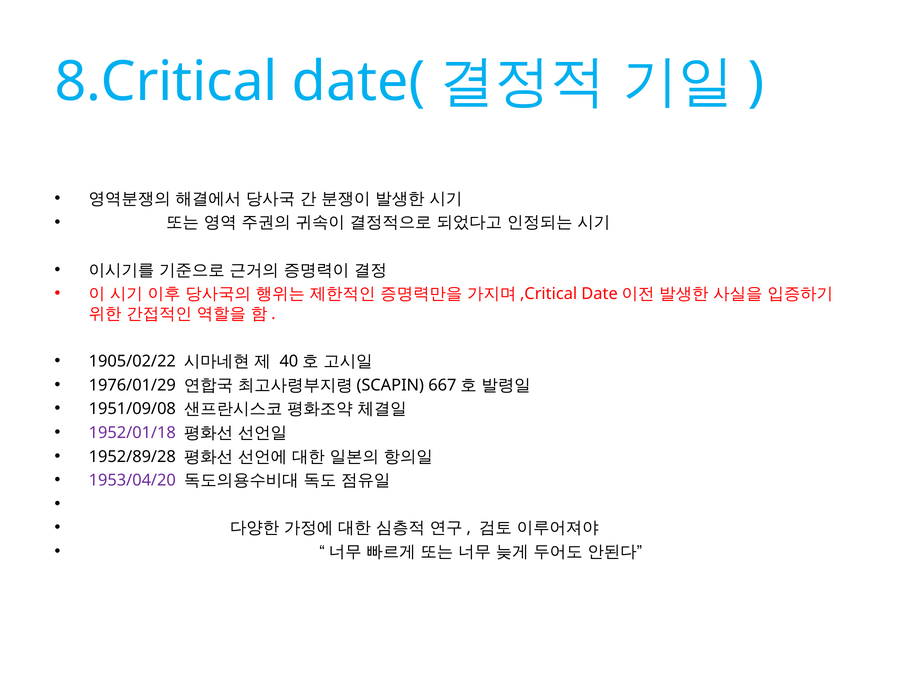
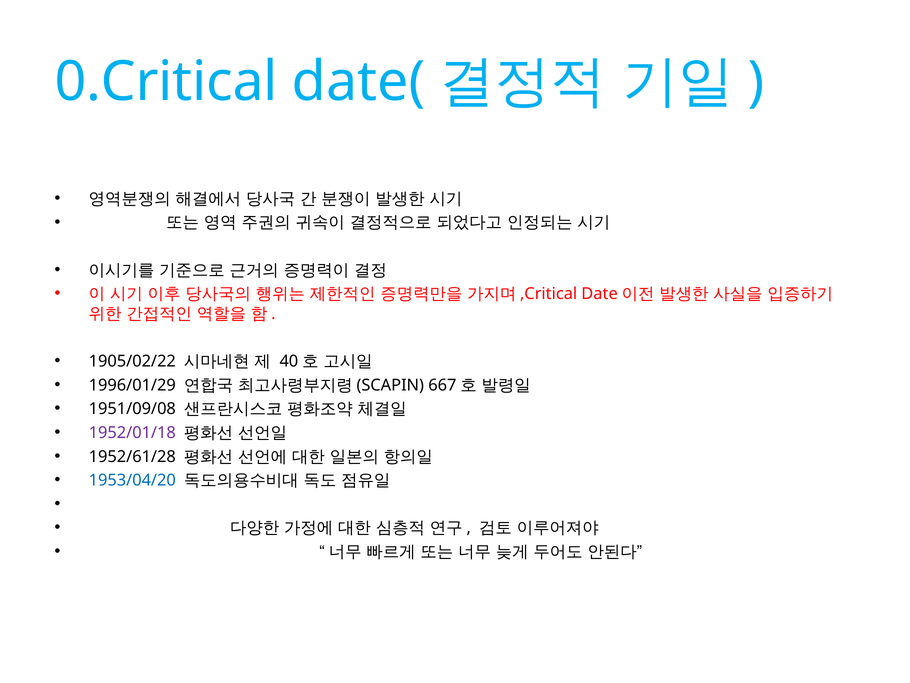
8.Critical: 8.Critical -> 0.Critical (166, 82)
1976/01/29: 1976/01/29 -> 1996/01/29 (132, 385)
1952/89/28: 1952/89/28 -> 1952/61/28 (132, 456)
1953/04/20 colour: purple -> blue (132, 480)
